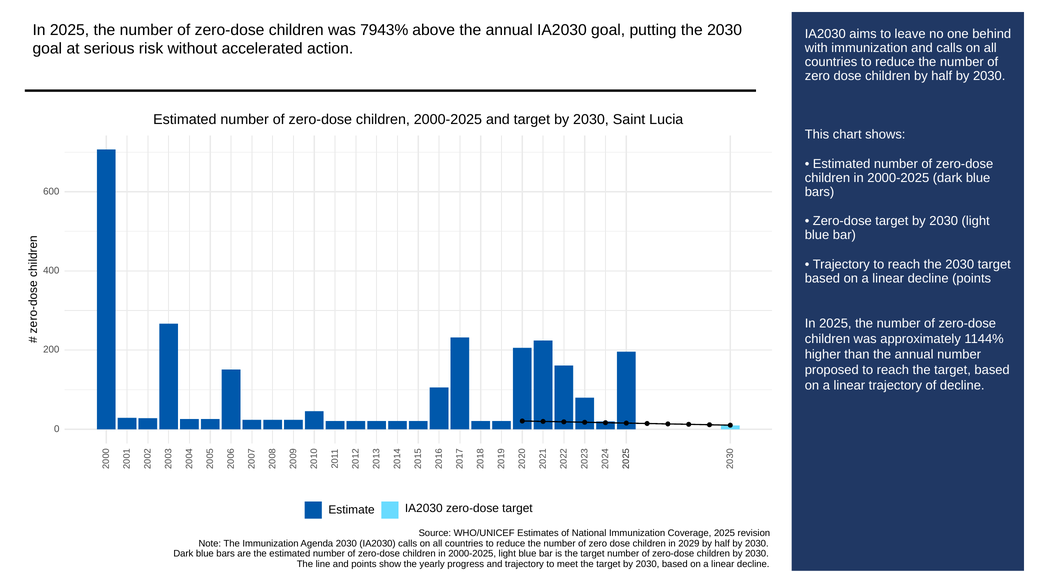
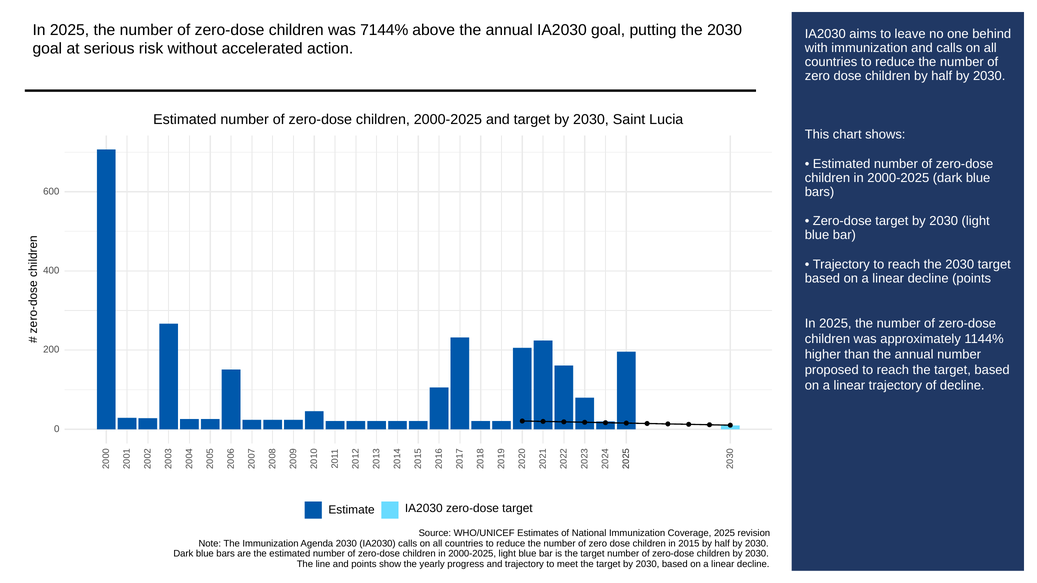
7943%: 7943% -> 7144% (384, 30)
2029: 2029 -> 2015 (689, 544)
